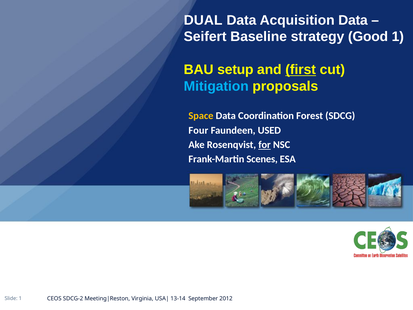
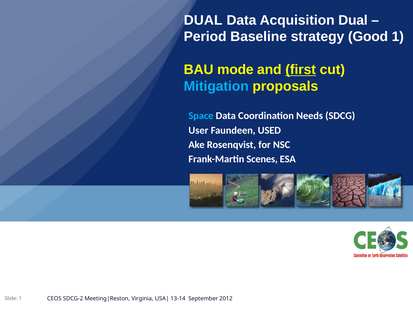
Acquisition Data: Data -> Dual (353, 20)
Seifert: Seifert -> Period (205, 37)
setup: setup -> mode (235, 70)
Space colour: yellow -> light blue (201, 116)
Forest: Forest -> Needs (310, 116)
Four: Four -> User (198, 130)
for underline: present -> none (265, 145)
